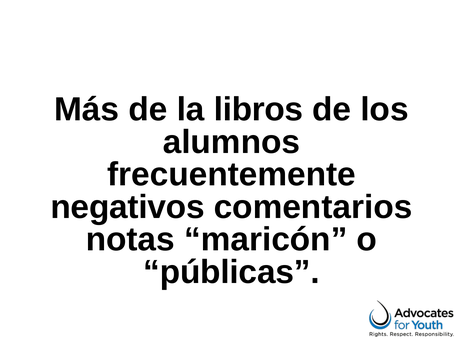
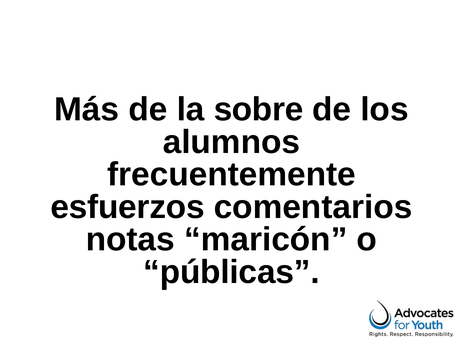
libros: libros -> sobre (258, 110)
negativos: negativos -> esfuerzos (128, 207)
